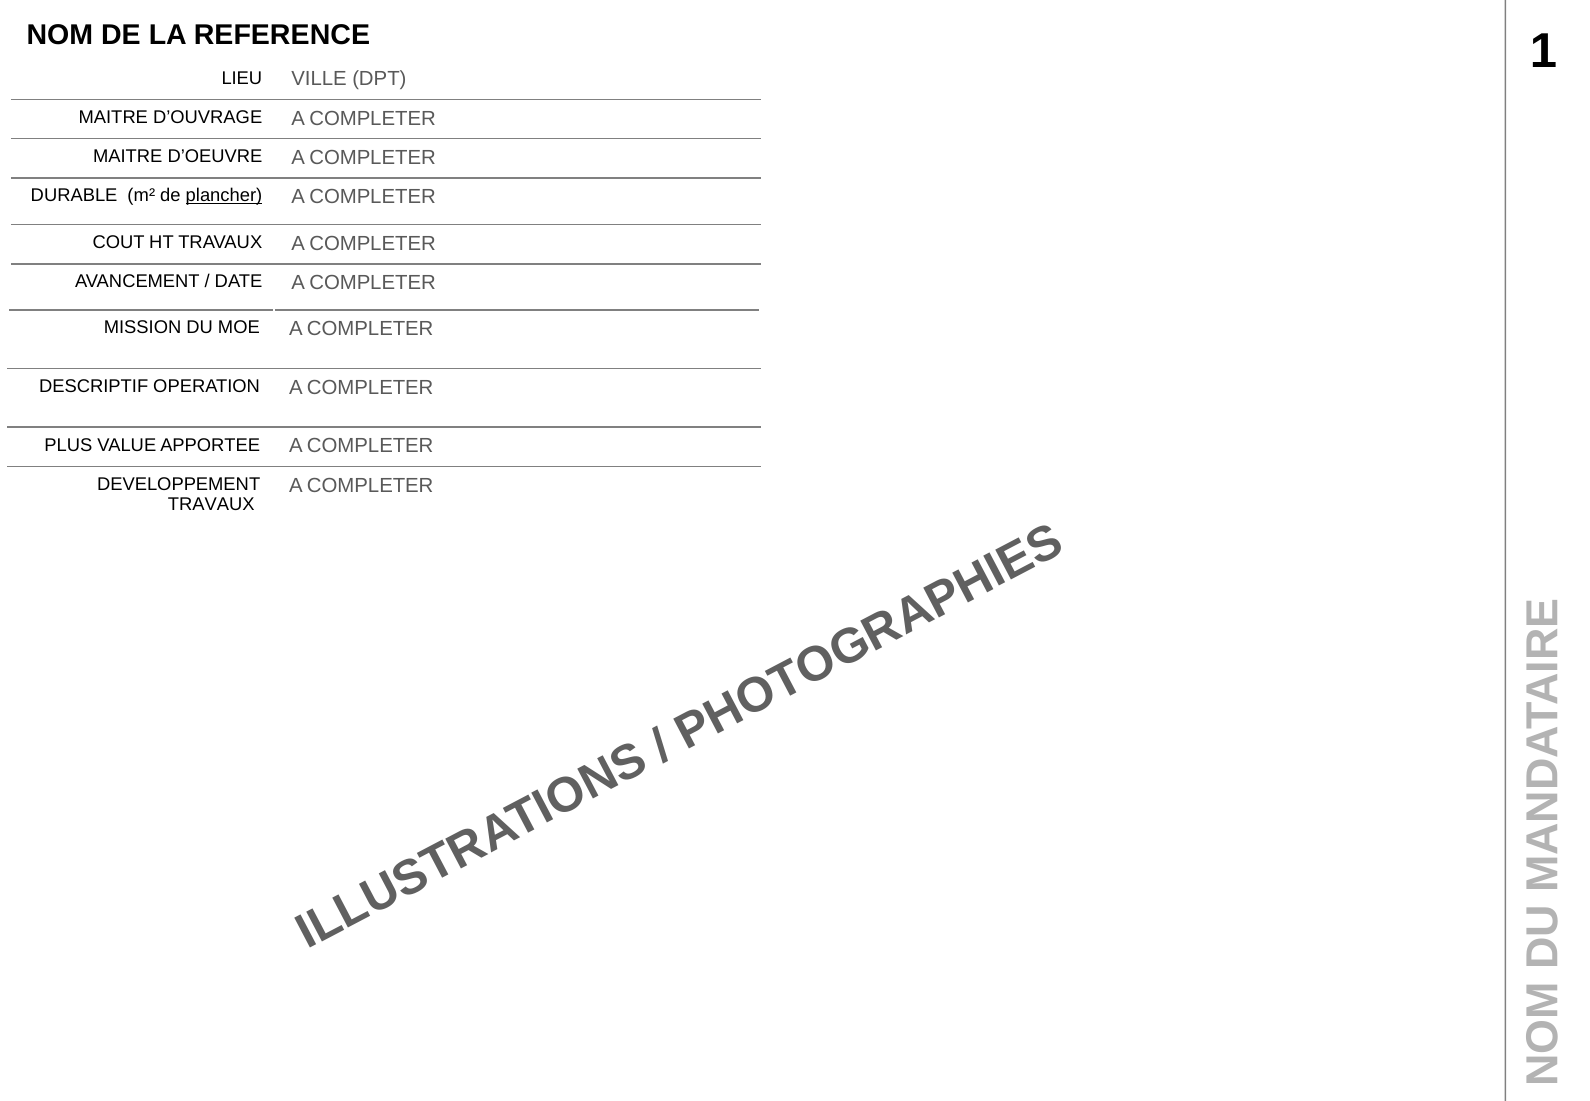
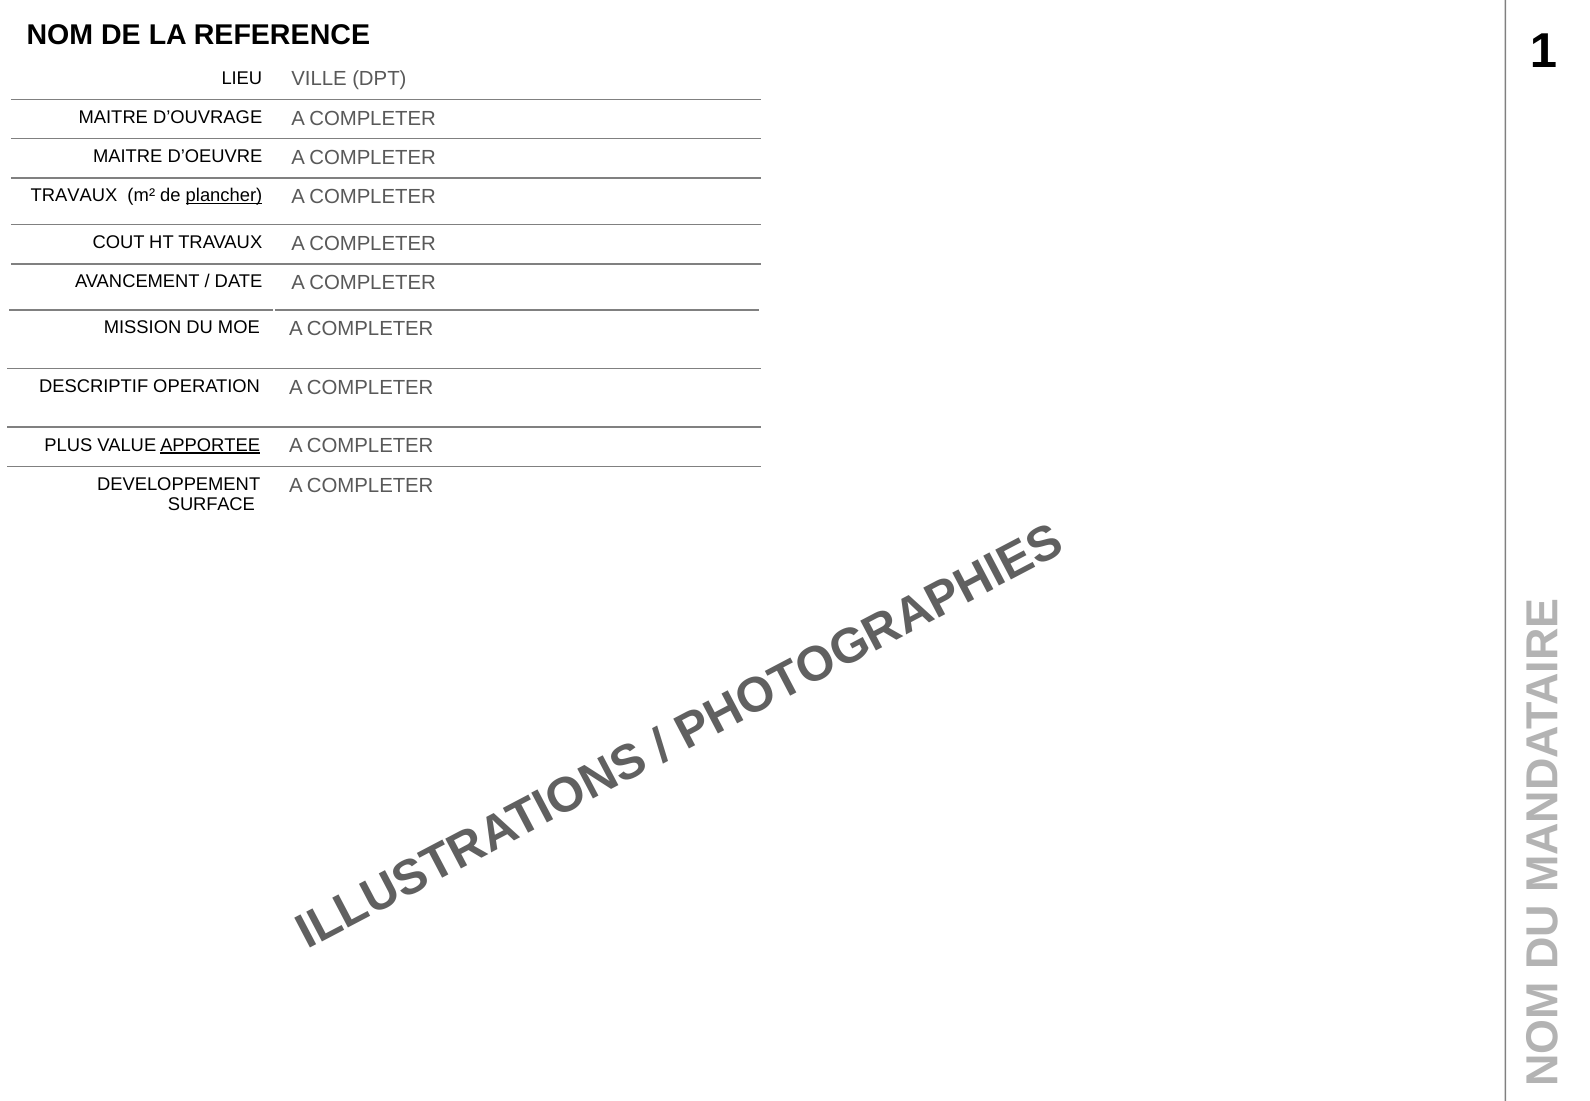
DURABLE: DURABLE -> TRAVAUX (74, 196)
APPORTEE underline: none -> present (210, 445)
TRAVAUX: TRAVAUX -> SURFACE (211, 505)
